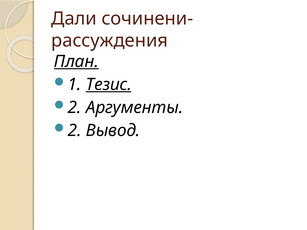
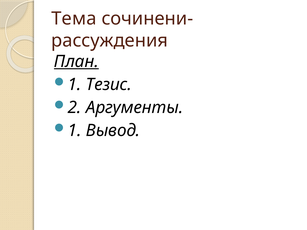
Дали: Дали -> Тема (74, 19)
Тезис underline: present -> none (109, 85)
2: 2 -> 1 (75, 131)
